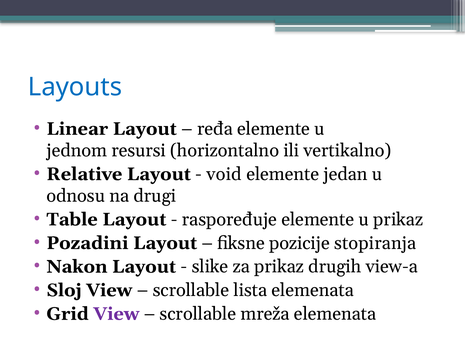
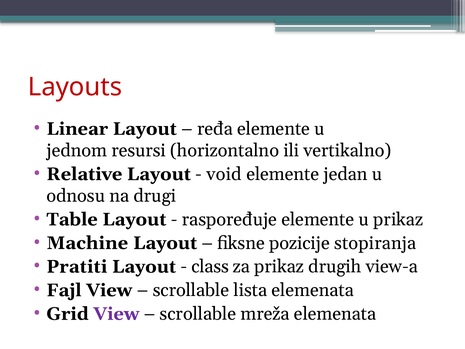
Layouts colour: blue -> red (75, 87)
Pozadini: Pozadini -> Machine (87, 243)
Nakon: Nakon -> Pratiti (77, 266)
slike: slike -> class (210, 266)
Sloj: Sloj -> Fajl (64, 290)
